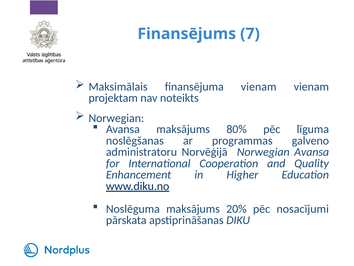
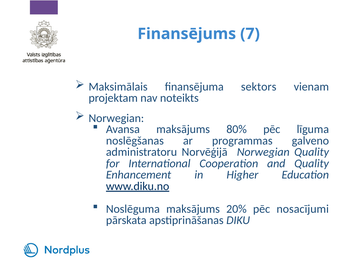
finansējuma vienam: vienam -> sektors (259, 87)
Norwegian Avansa: Avansa -> Quality (312, 152)
